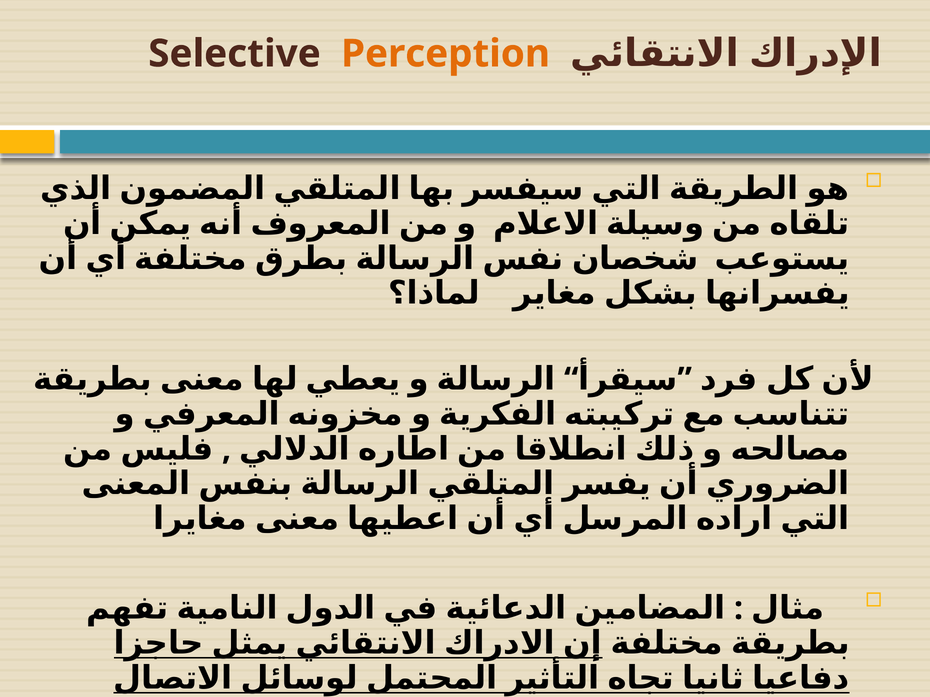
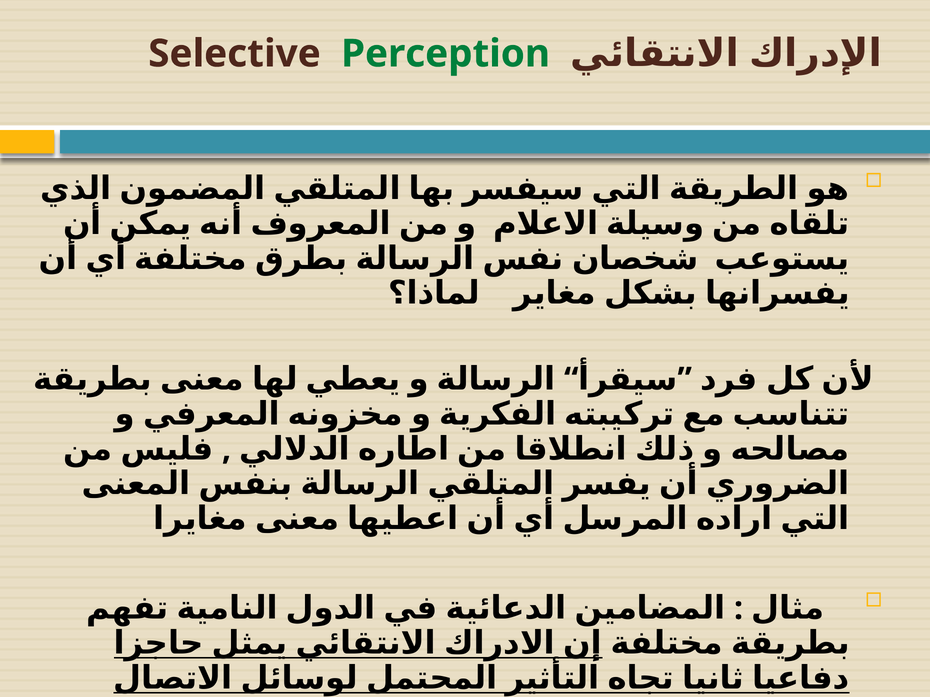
Perception colour: orange -> green (446, 54)
